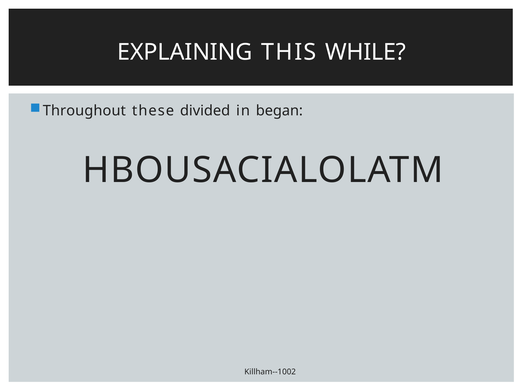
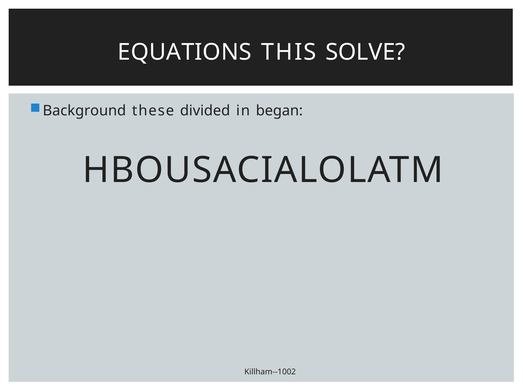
EXPLAINING: EXPLAINING -> EQUATIONS (185, 52)
WHILE: WHILE -> SOLVE (365, 52)
Throughout: Throughout -> Background (84, 111)
